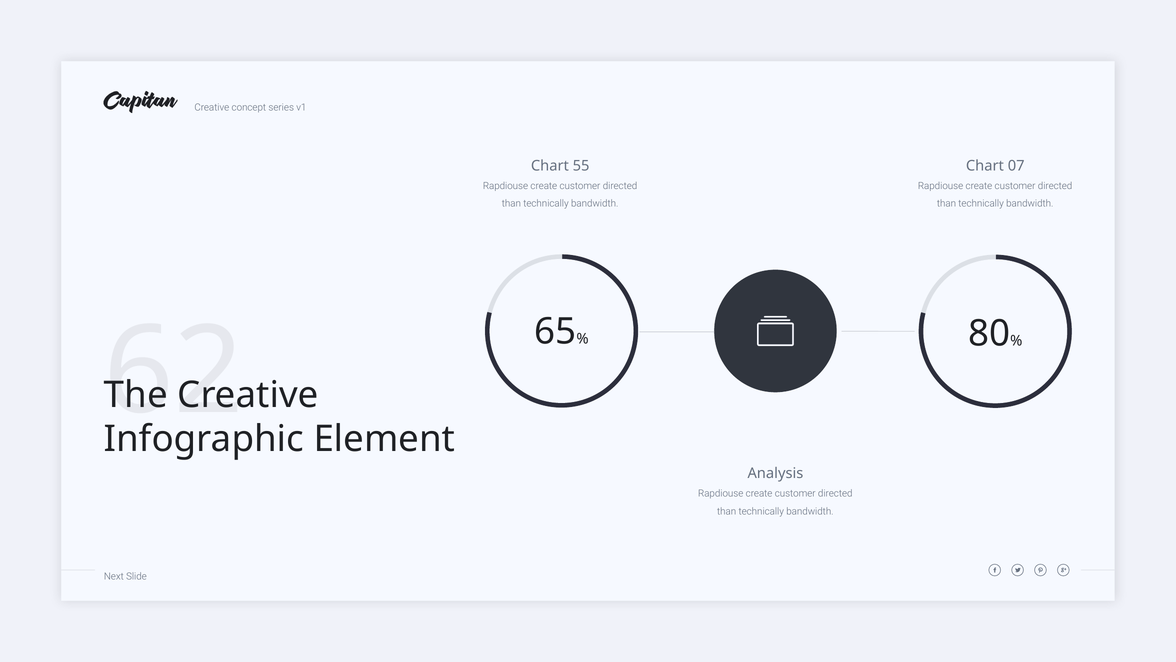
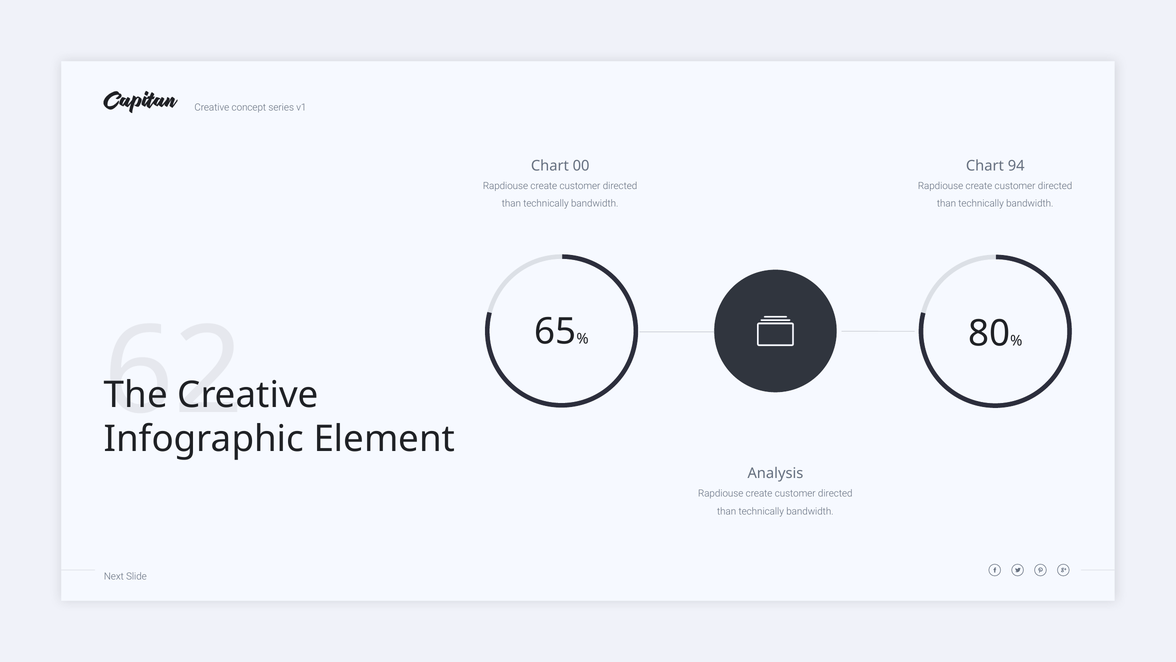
55: 55 -> 00 (581, 166)
07: 07 -> 94 (1016, 166)
